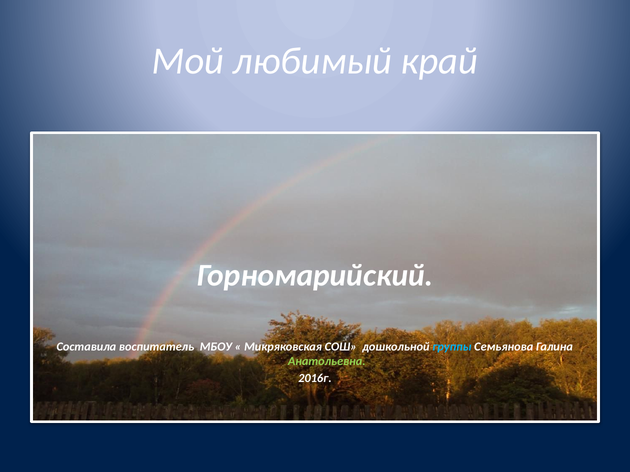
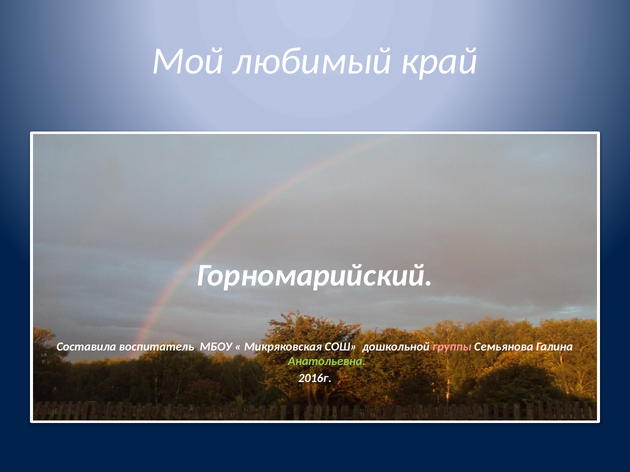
группы colour: light blue -> pink (452, 347)
